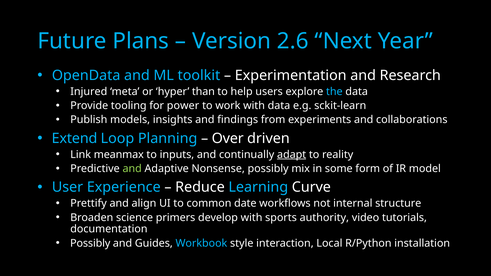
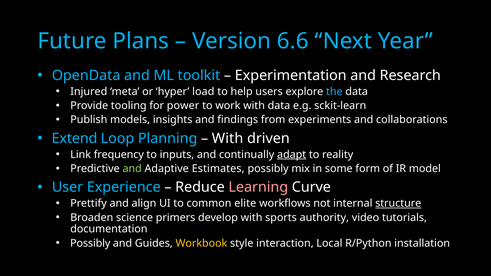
2.6: 2.6 -> 6.6 (293, 41)
than: than -> load (203, 92)
Over: Over -> With (228, 138)
meanmax: meanmax -> frequency (119, 155)
Nonsense: Nonsense -> Estimates (218, 169)
Learning colour: light blue -> pink (258, 187)
date: date -> elite (245, 203)
structure underline: none -> present (398, 203)
Workbook colour: light blue -> yellow (201, 243)
